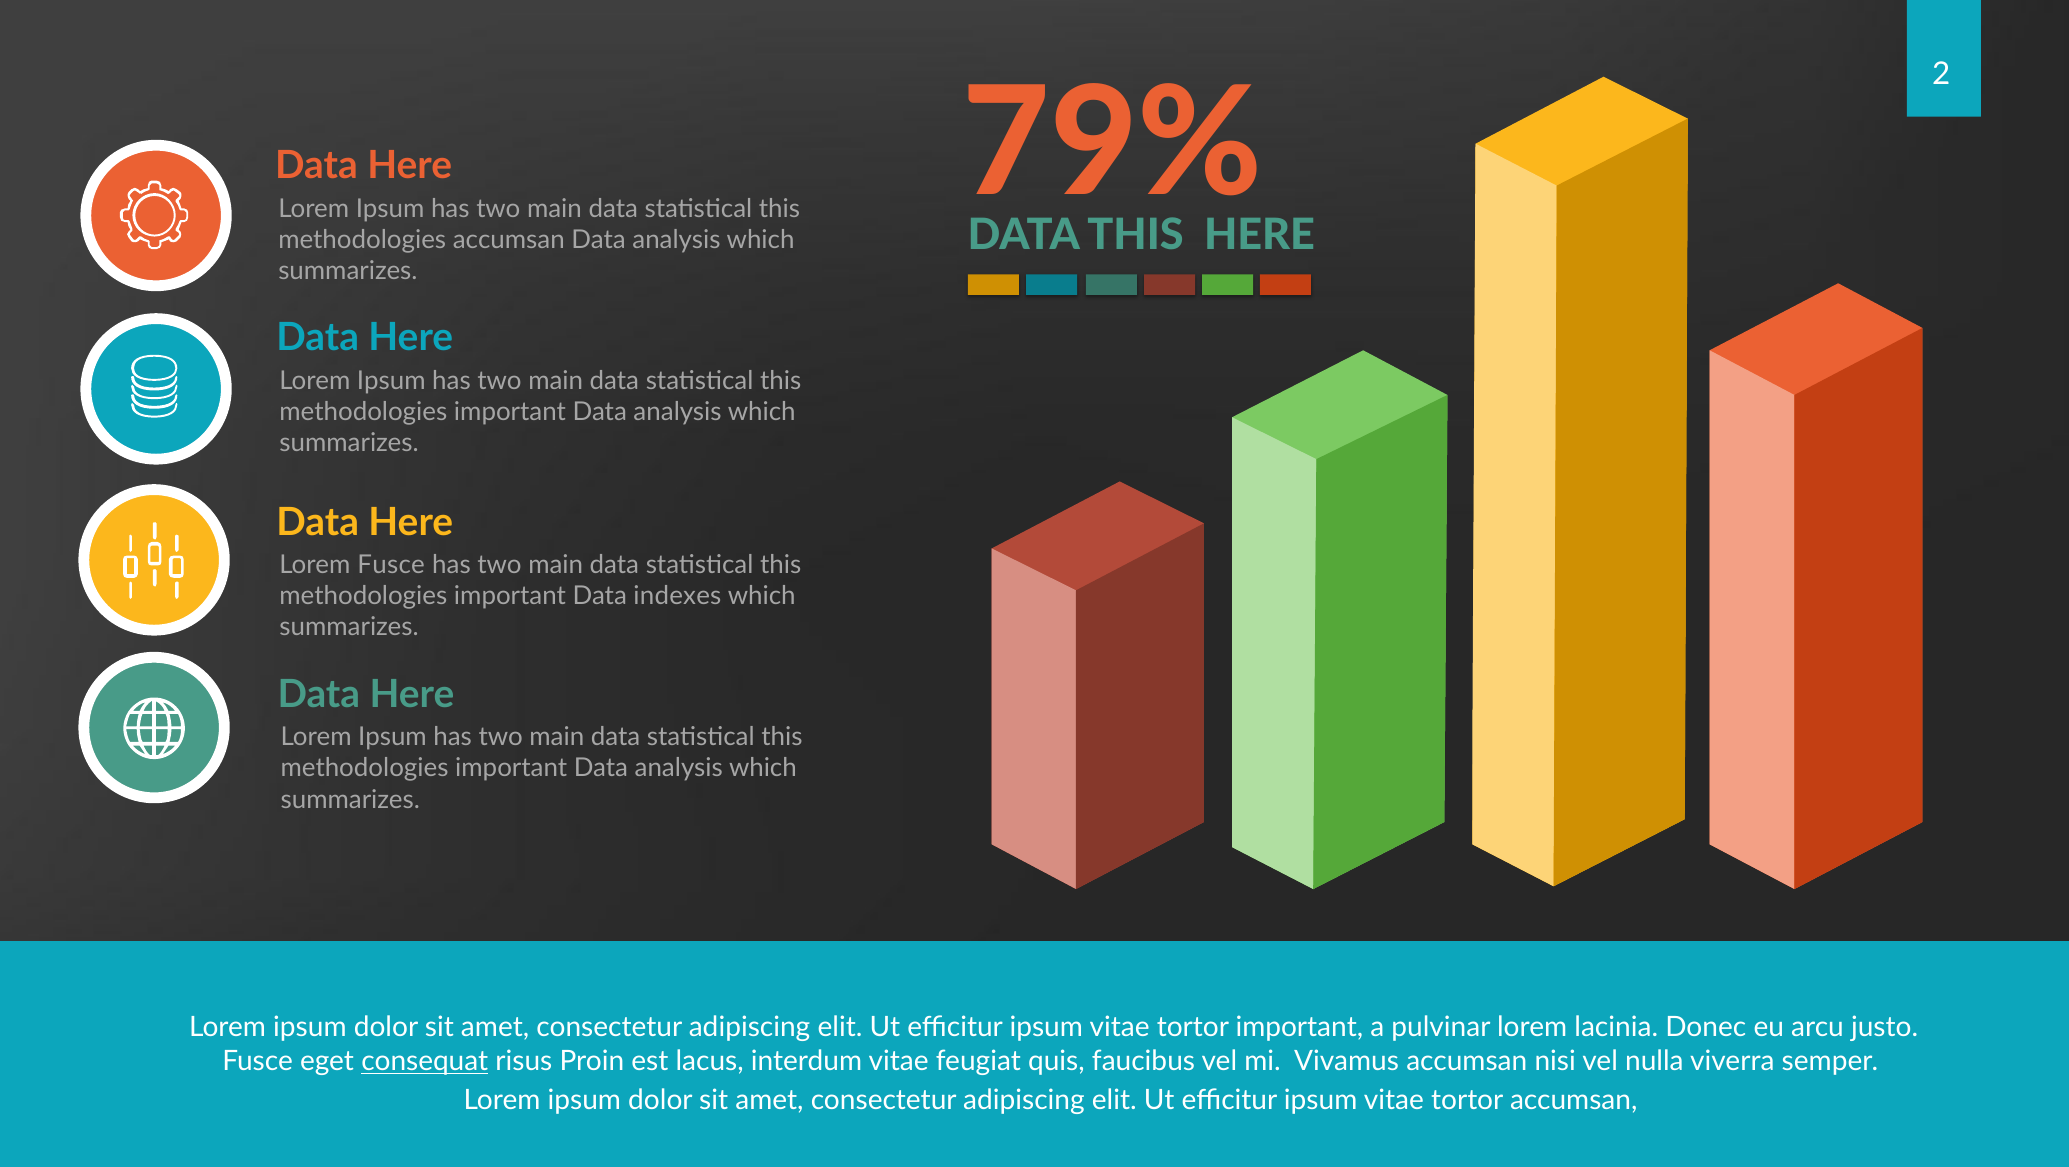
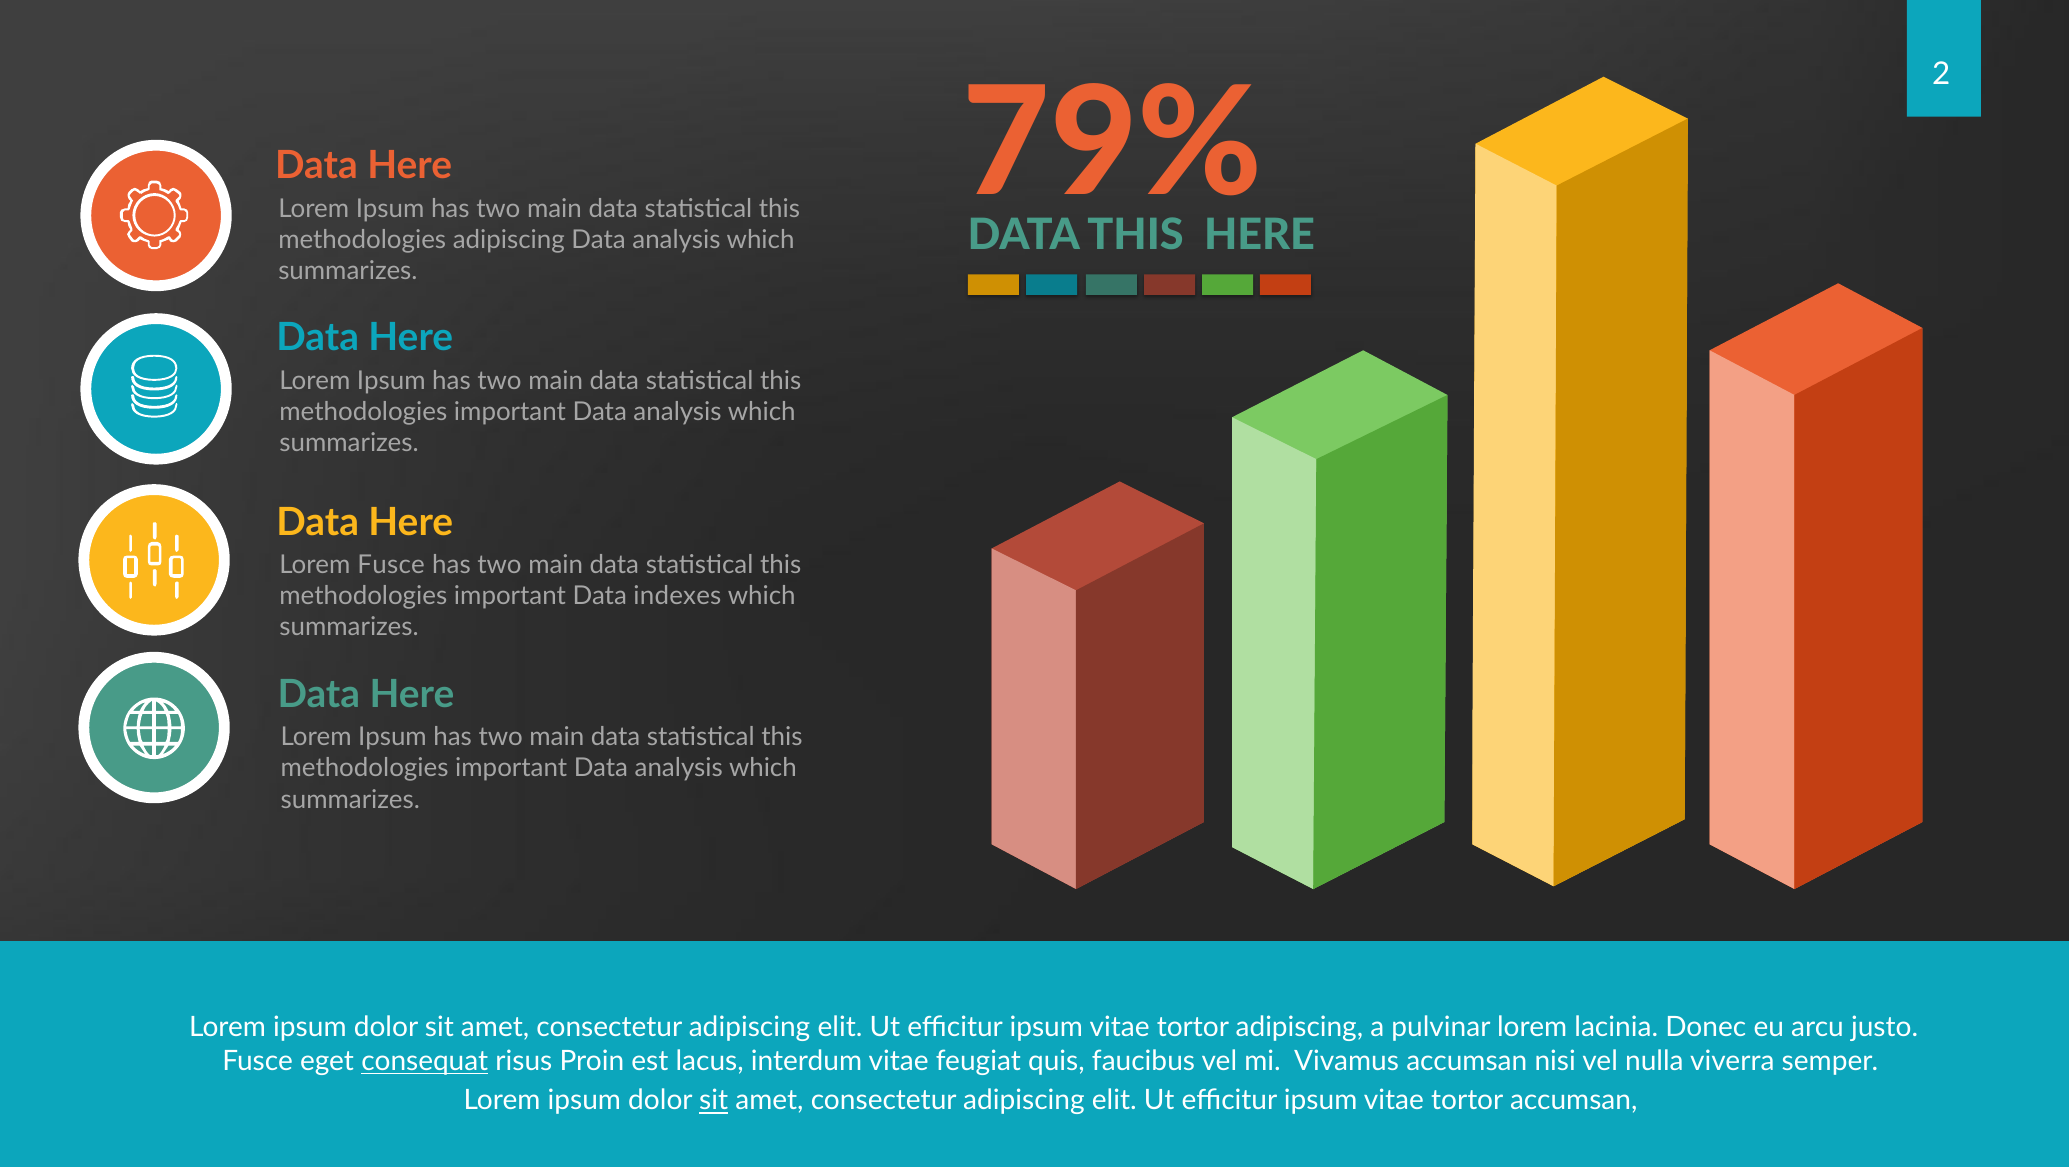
methodologies accumsan: accumsan -> adipiscing (509, 240)
tortor important: important -> adipiscing (1299, 1027)
sit underline: none -> present (714, 1100)
